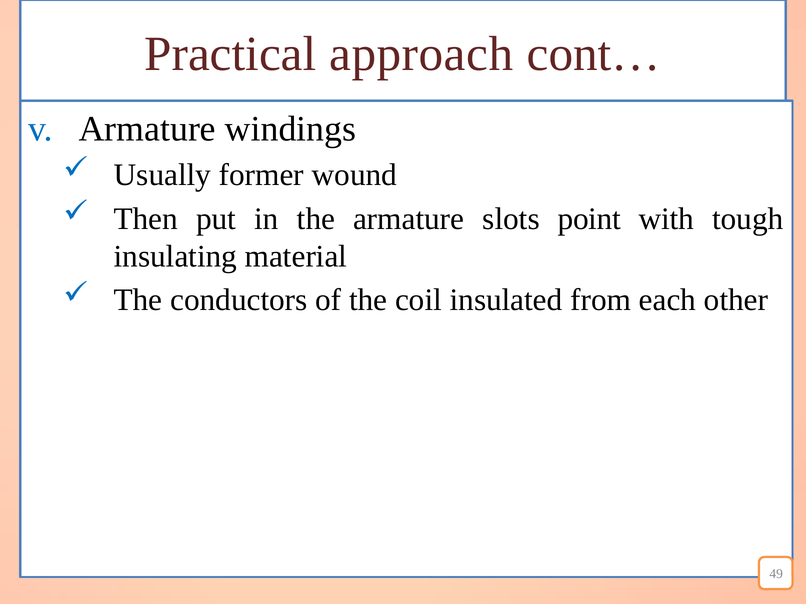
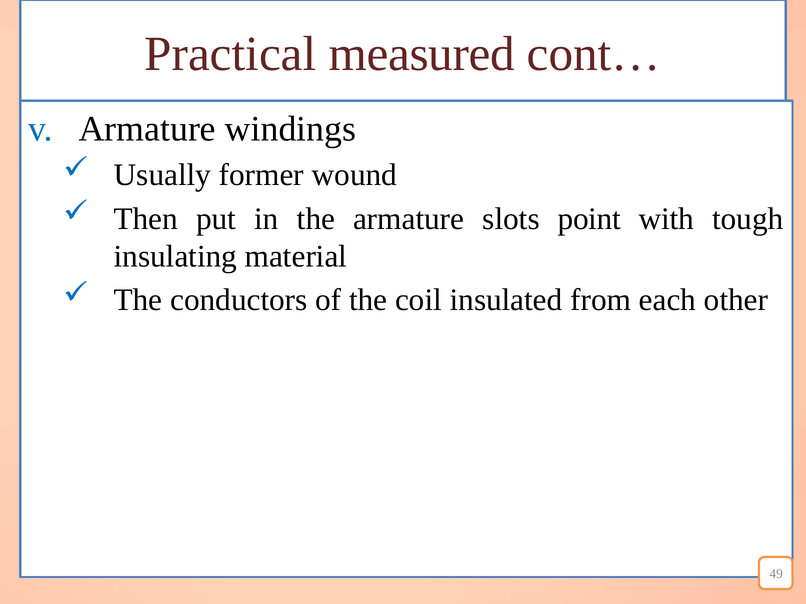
approach: approach -> measured (422, 54)
